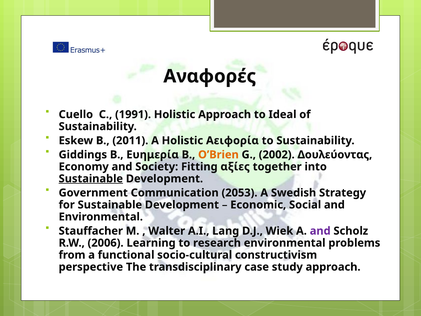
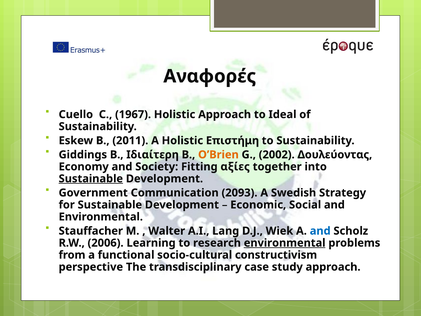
1991: 1991 -> 1967 (133, 114)
Αειφορία: Αειφορία -> Επιστήμη (232, 140)
Ευημερία: Ευημερία -> Ιδιαίτερη (153, 155)
2053: 2053 -> 2093 (240, 193)
and colour: purple -> blue (320, 231)
environmental underline: none -> present (285, 243)
